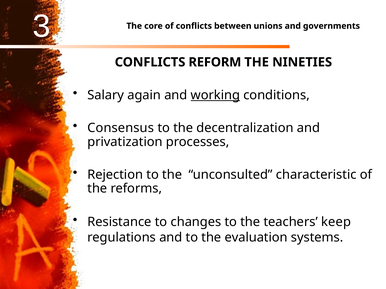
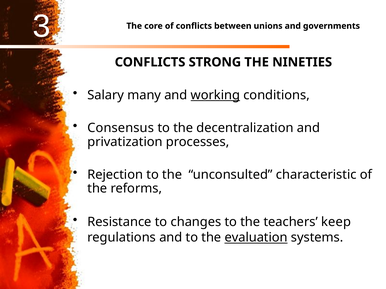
REFORM: REFORM -> STRONG (215, 62)
again: again -> many (144, 95)
evaluation underline: none -> present (256, 238)
